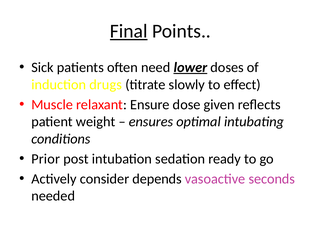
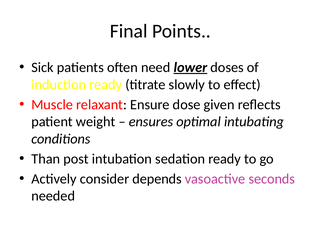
Final underline: present -> none (129, 31)
induction drugs: drugs -> ready (106, 84)
Prior: Prior -> Than (46, 159)
